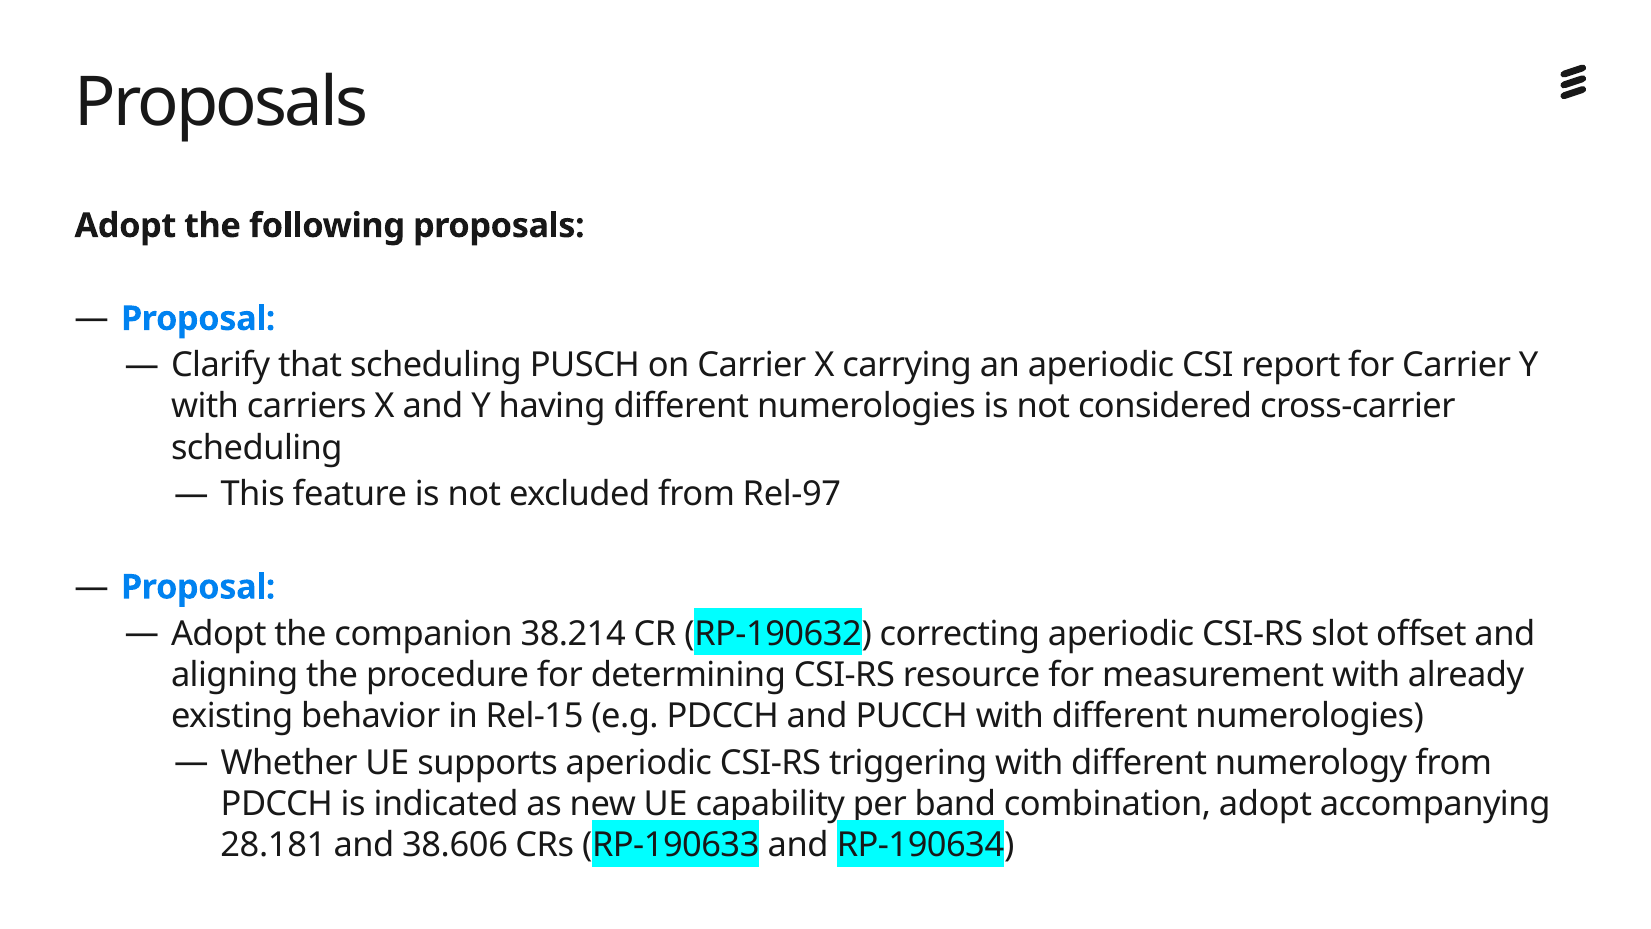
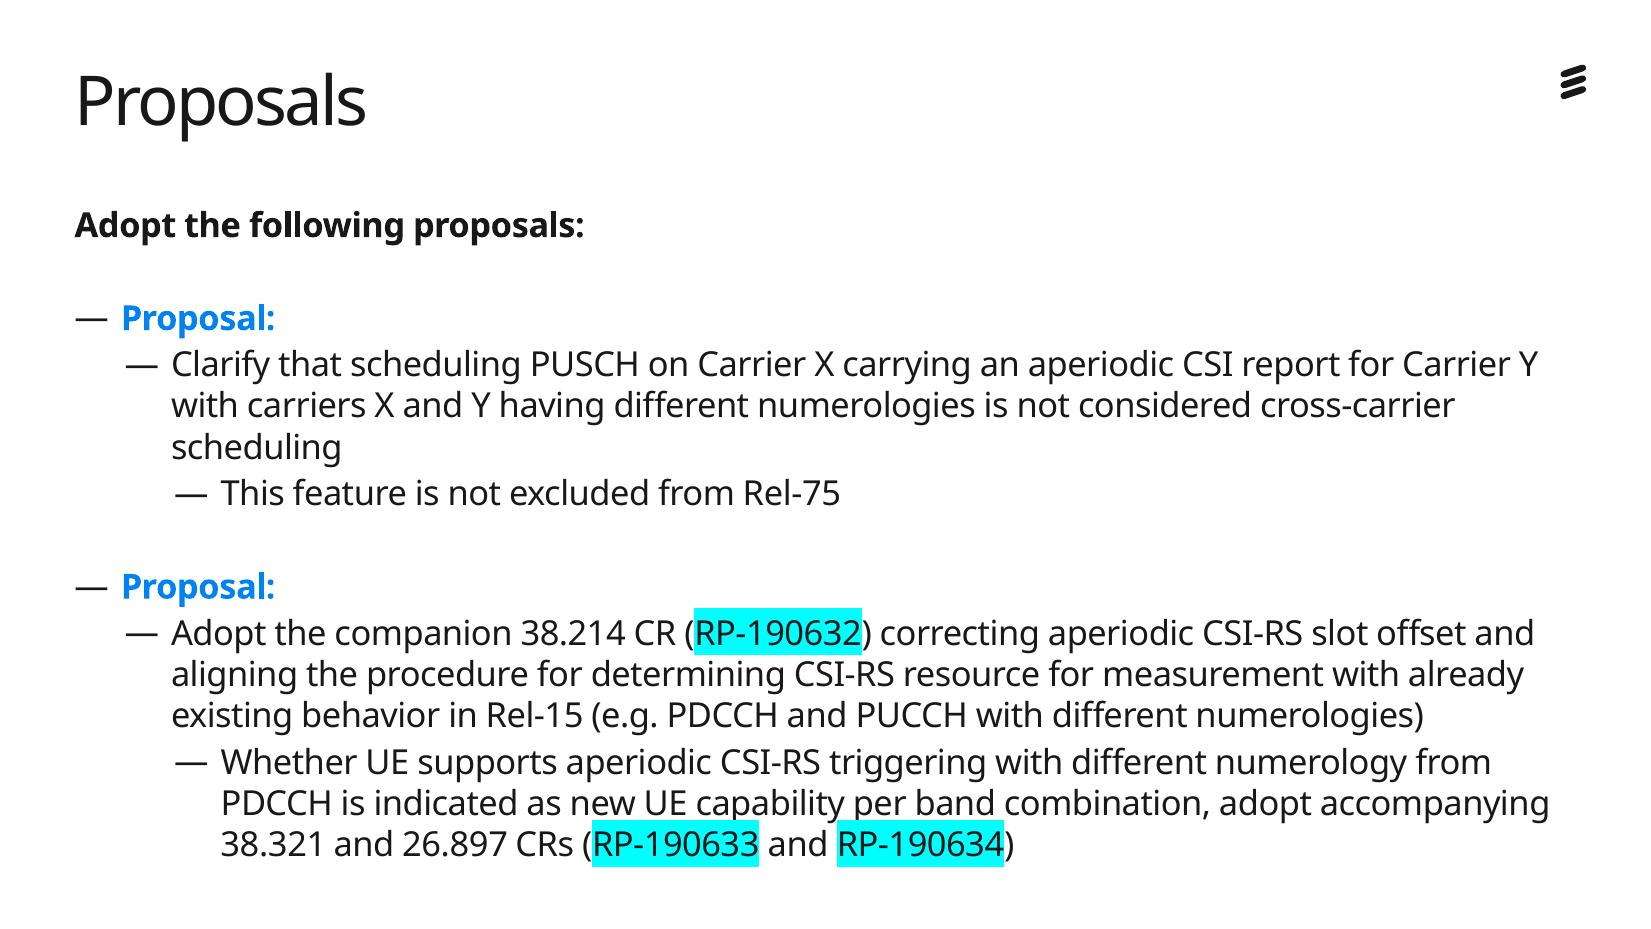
Rel-97: Rel-97 -> Rel-75 (792, 494)
28.181: 28.181 -> 38.321 (273, 845)
38.606: 38.606 -> 26.897 (455, 845)
